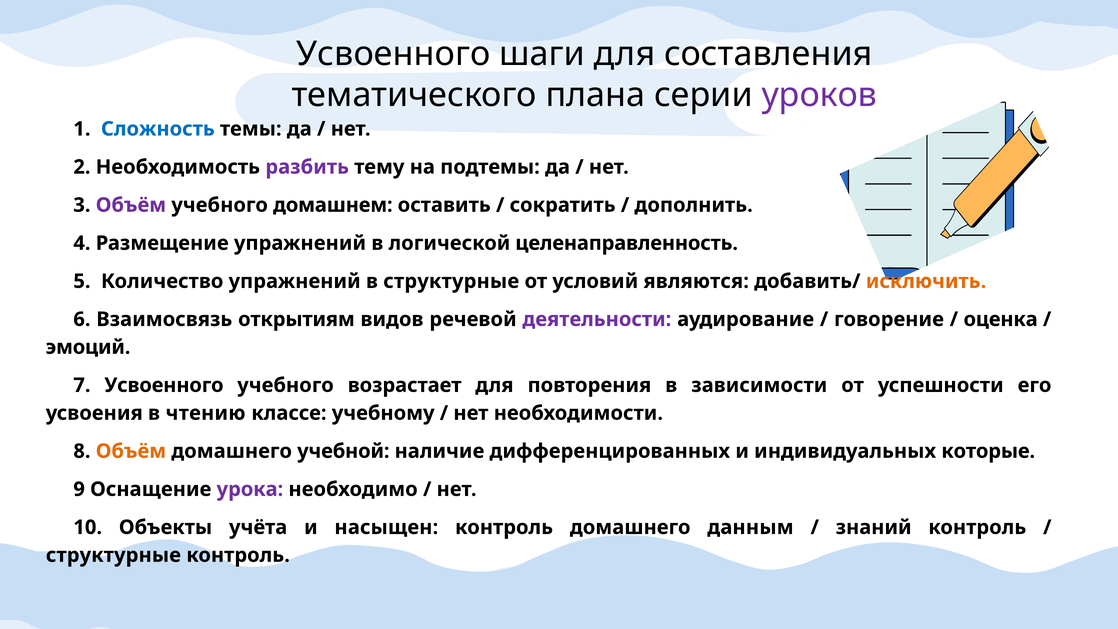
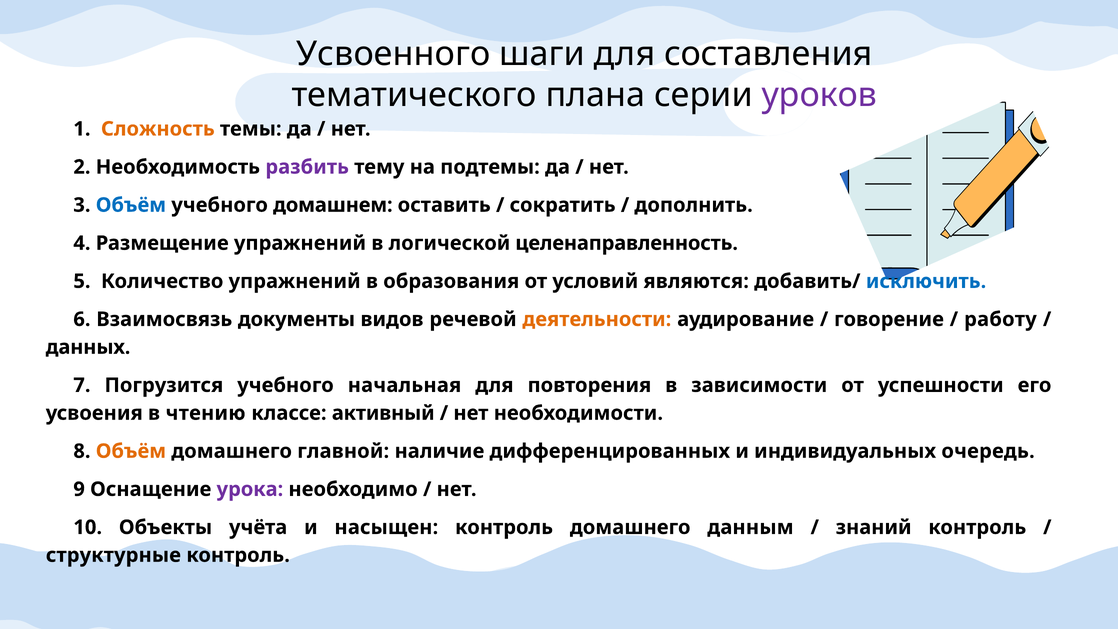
Сложность colour: blue -> orange (158, 129)
Объём colour: purple -> blue (131, 205)
в структурные: структурные -> образования (451, 281)
исключить colour: orange -> blue (926, 281)
открытиям: открытиям -> документы (296, 319)
деятельности colour: purple -> orange (597, 319)
оценка: оценка -> работу (1000, 319)
эмоций: эмоций -> данных (88, 347)
7 Усвоенного: Усвоенного -> Погрузится (164, 385)
возрастает: возрастает -> начальная (404, 385)
учебному: учебному -> активный (383, 413)
учебной: учебной -> главной (343, 451)
которые: которые -> очередь (988, 451)
